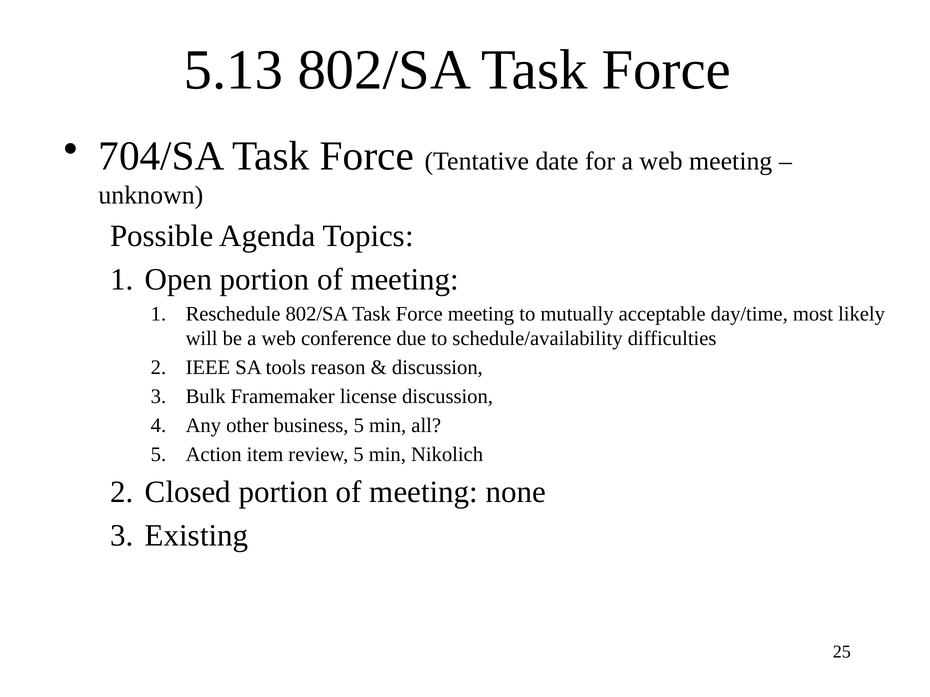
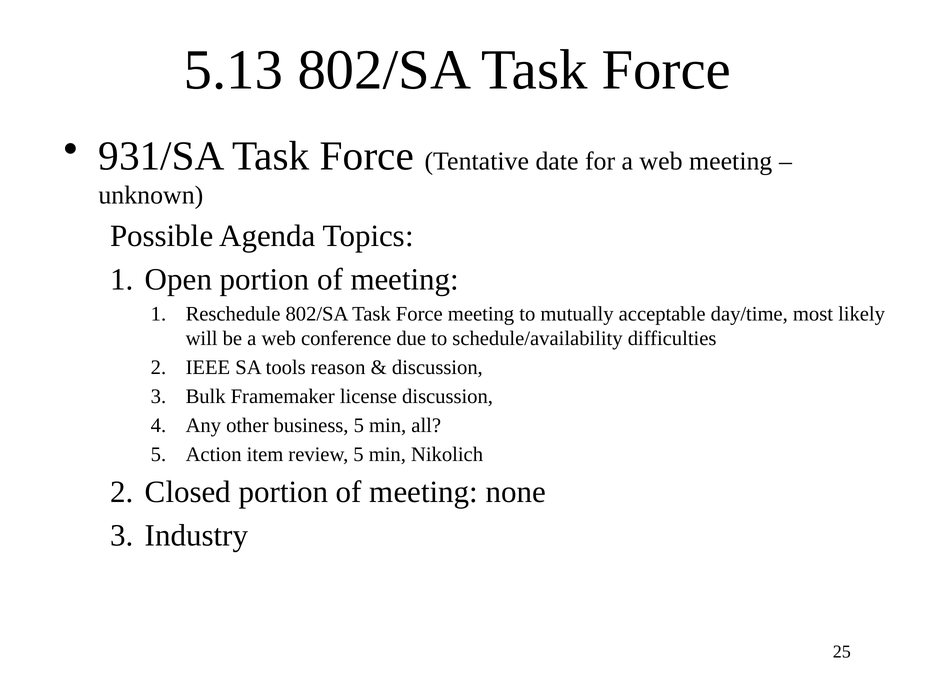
704/SA: 704/SA -> 931/SA (162, 156)
Existing: Existing -> Industry (197, 536)
